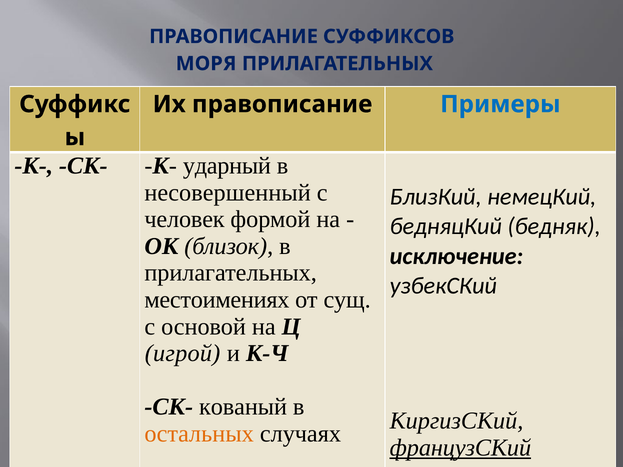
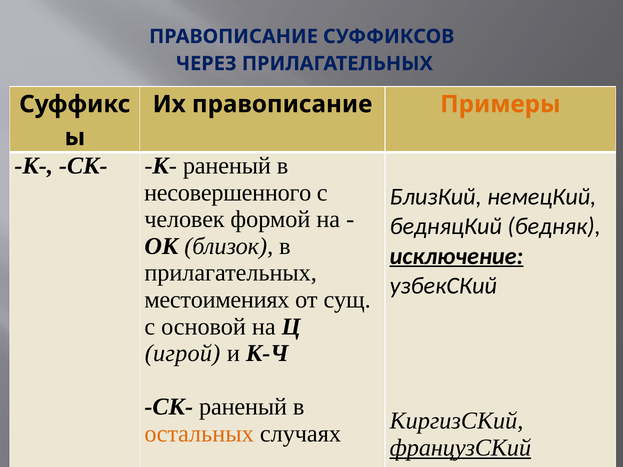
МОРЯ: МОРЯ -> ЧЕРЕЗ (206, 64)
Примеры colour: blue -> orange (500, 104)
К- ударный: ударный -> раненый (227, 166)
несовершенный: несовершенный -> несовершенного (228, 193)
исключение underline: none -> present (457, 256)
СК- кованый: кованый -> раненый (243, 407)
